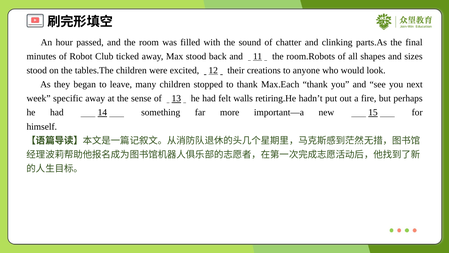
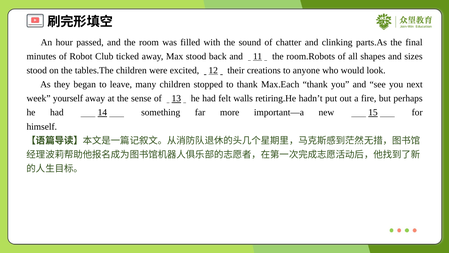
specific: specific -> yourself (68, 98)
